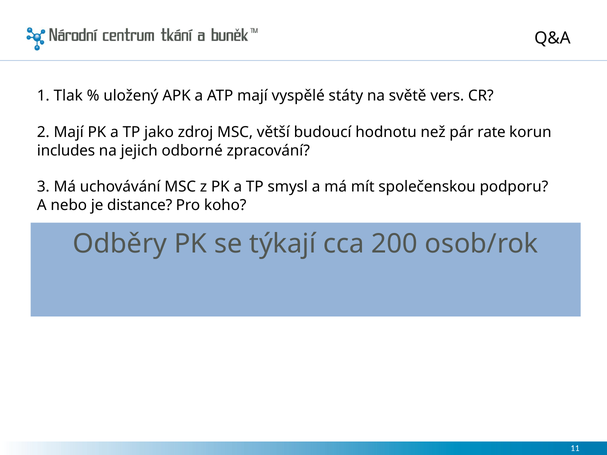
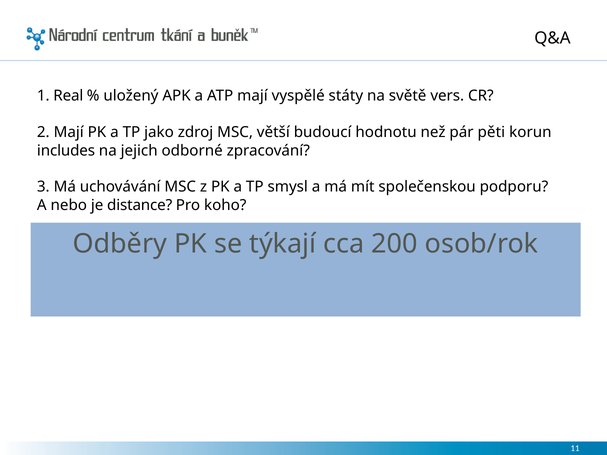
Tlak: Tlak -> Real (68, 96)
rate: rate -> pěti (491, 132)
